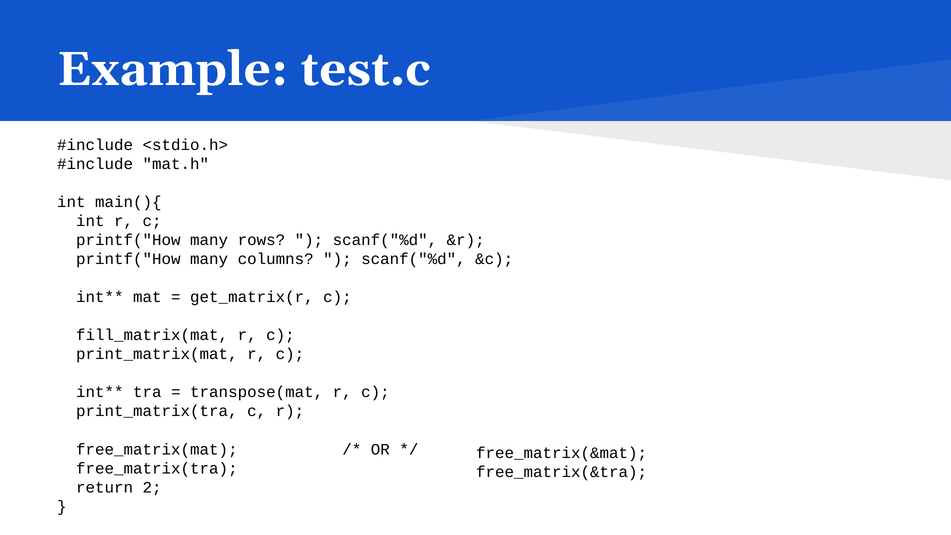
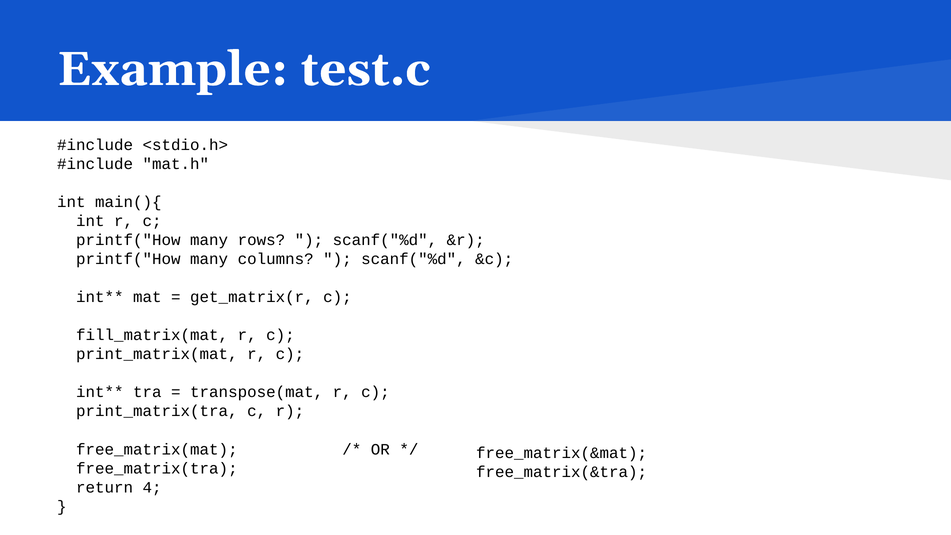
2: 2 -> 4 (152, 487)
